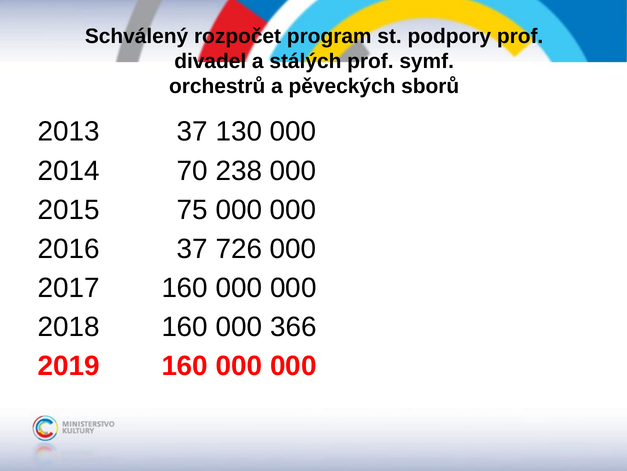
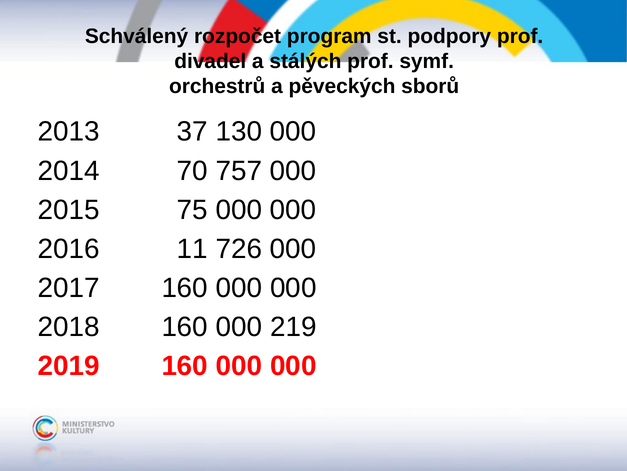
238: 238 -> 757 (239, 171)
37: 37 -> 11 (192, 249)
366: 366 -> 219 (293, 327)
